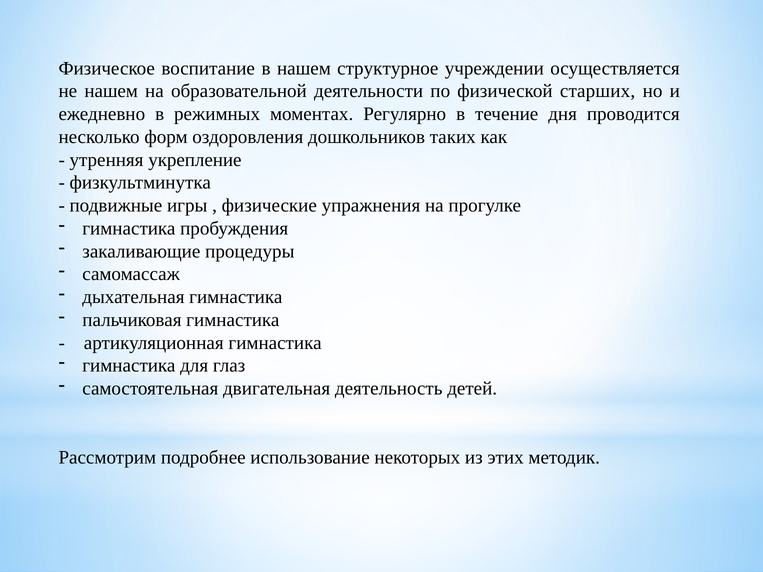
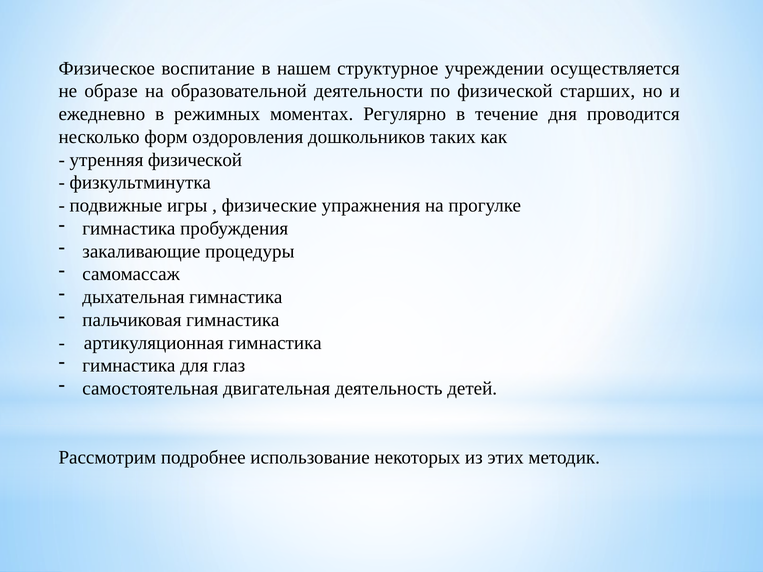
не нашем: нашем -> образе (111, 91)
утренняя укрепление: укрепление -> физической (195, 160)
